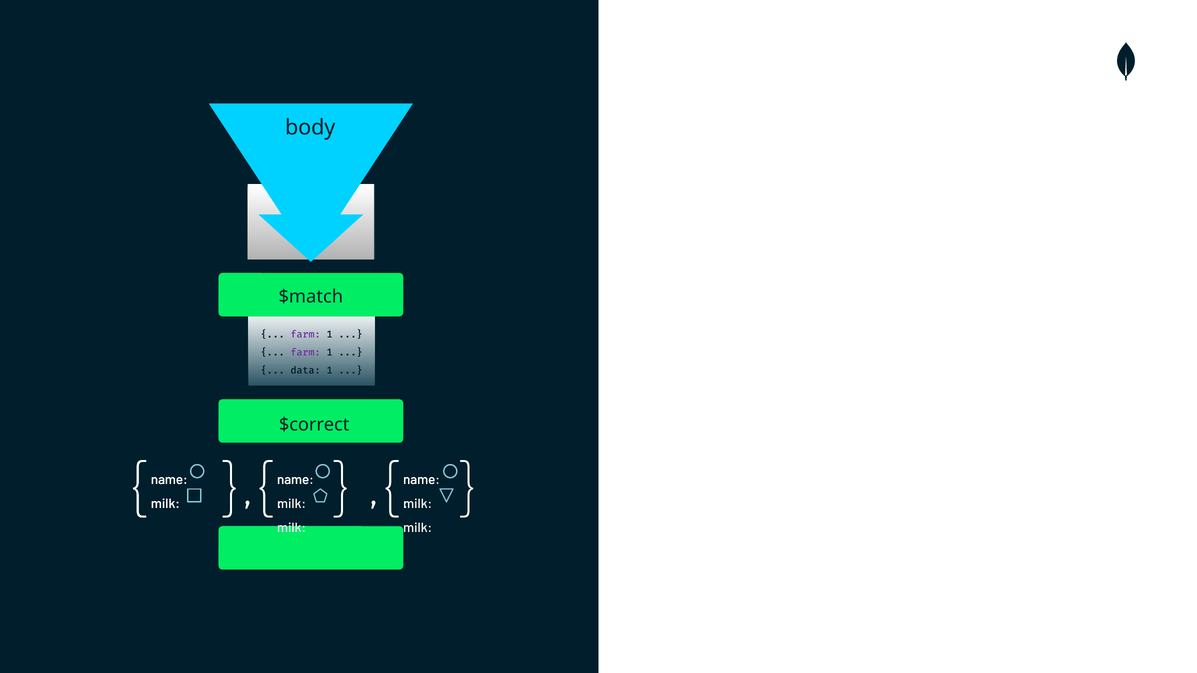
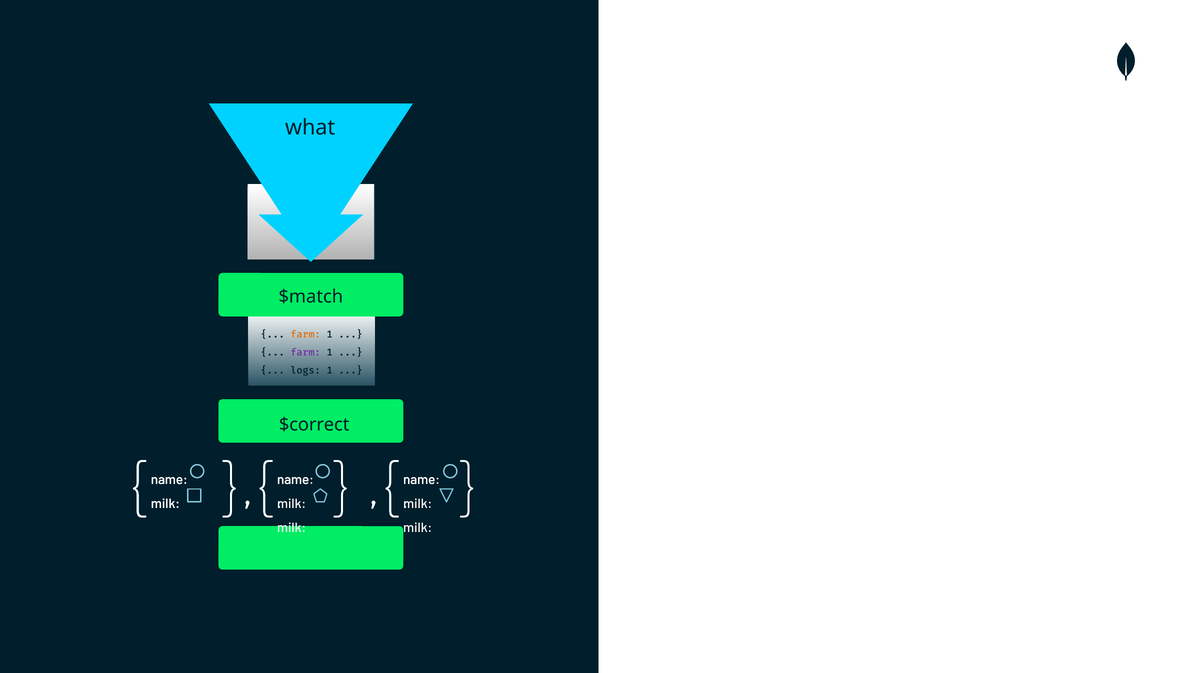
body: body -> what (310, 128)
farm colour: purple -> orange (306, 335)
data: data -> logs (306, 371)
